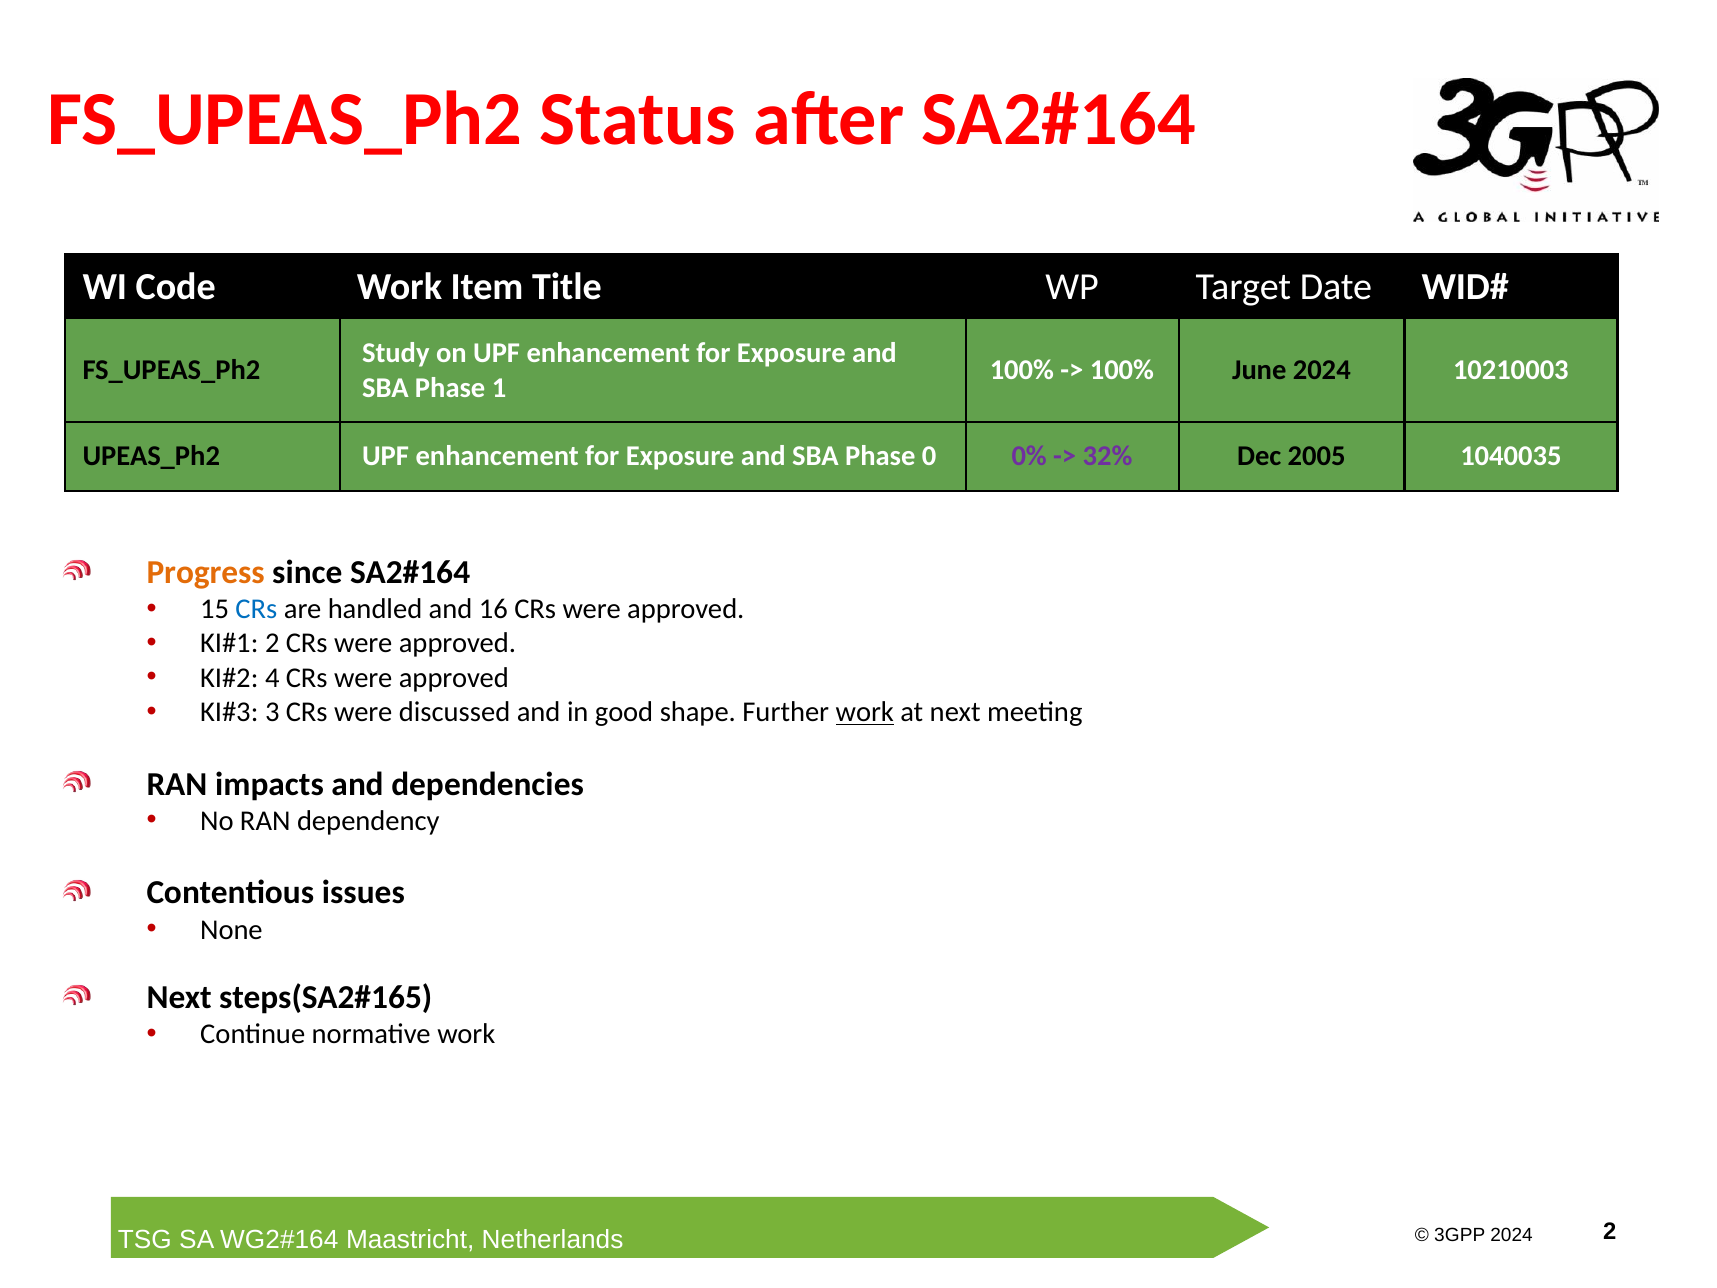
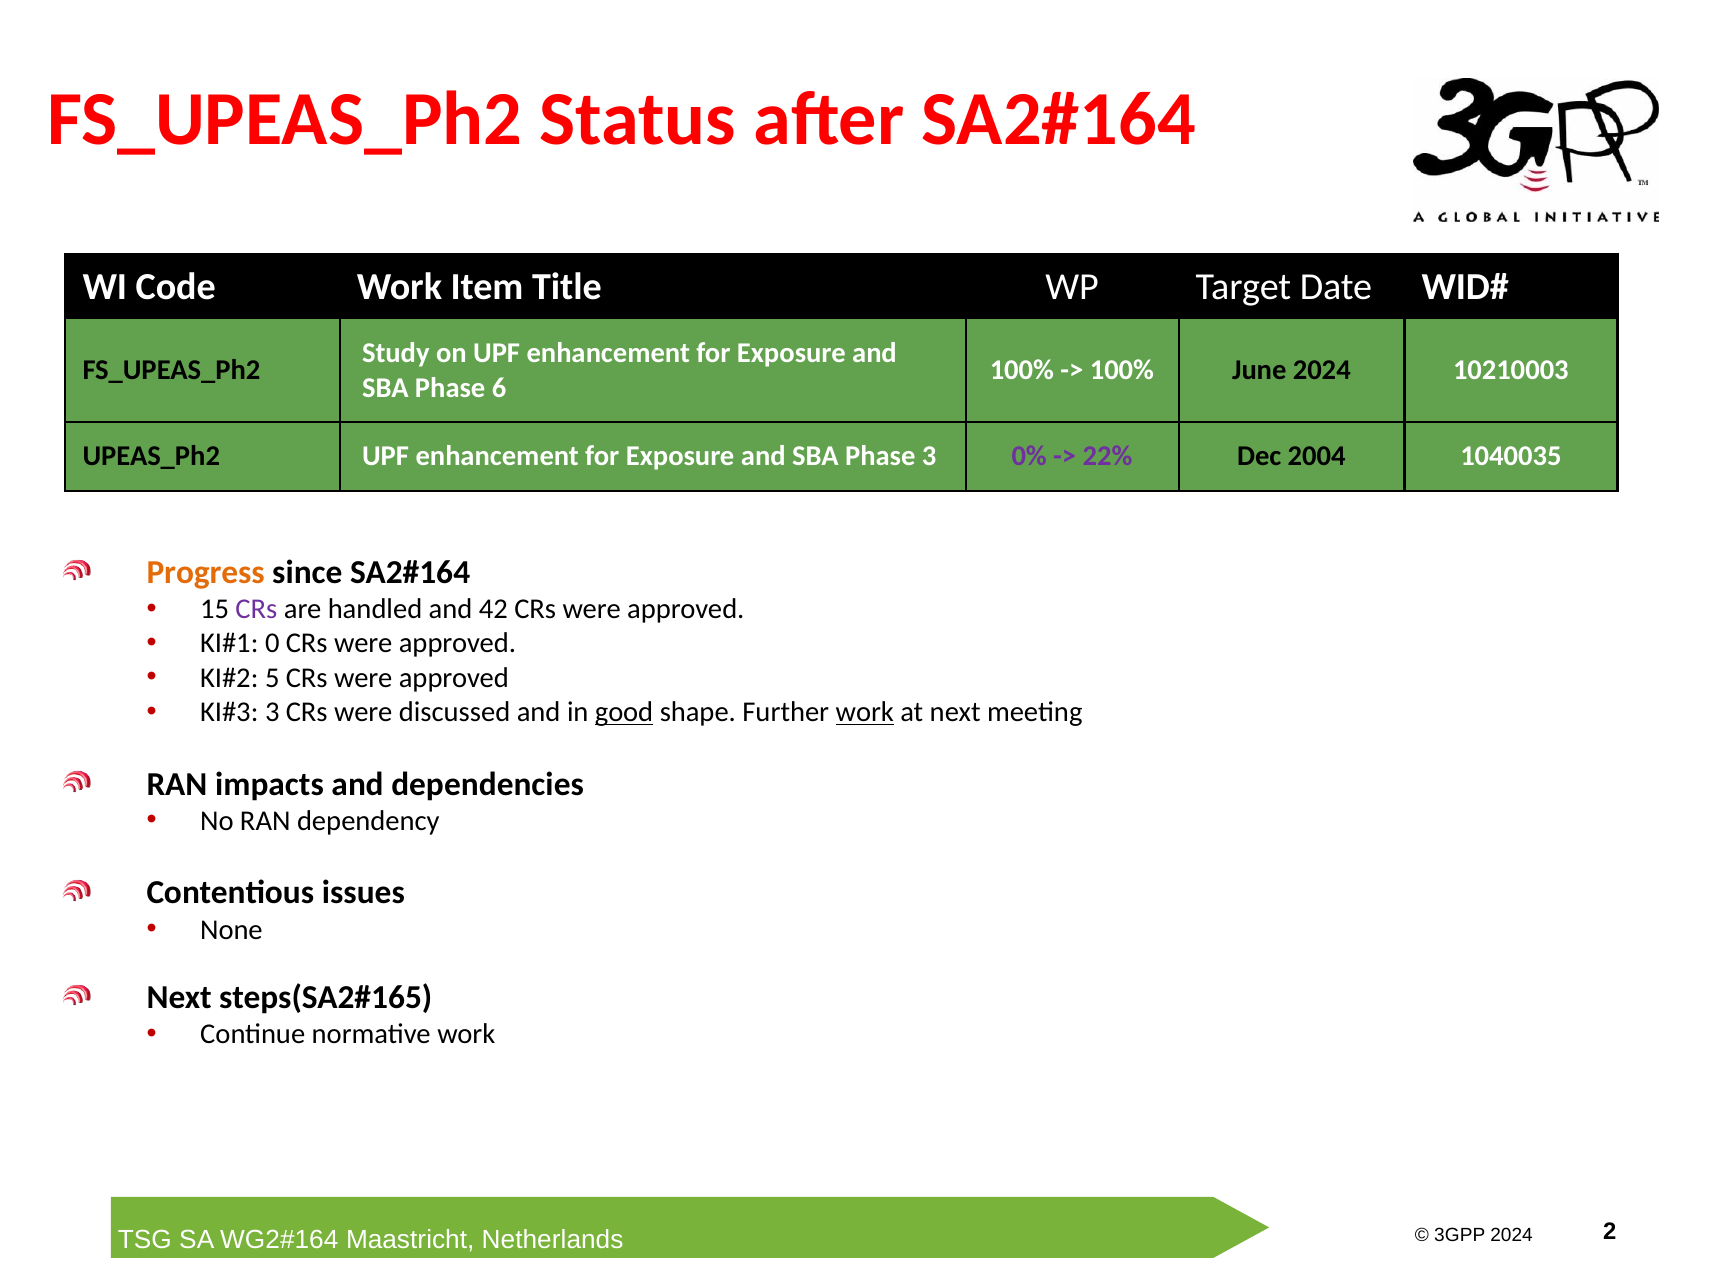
1: 1 -> 6 (499, 388)
Phase 0: 0 -> 3 (929, 456)
32%: 32% -> 22% (1108, 456)
2005: 2005 -> 2004 (1317, 456)
CRs colour: blue -> purple (256, 609)
16: 16 -> 42 (493, 609)
2: 2 -> 0 (272, 643)
4: 4 -> 5 (272, 678)
good underline: none -> present (624, 712)
